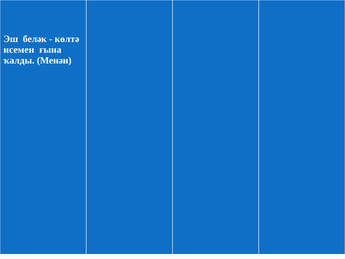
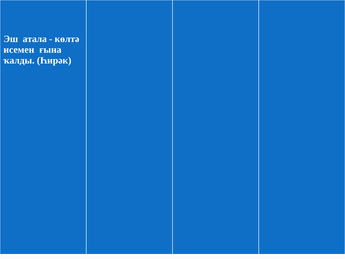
беләк: беләк -> атала (35, 39)
Менән: Менән -> Һирәк (54, 60)
